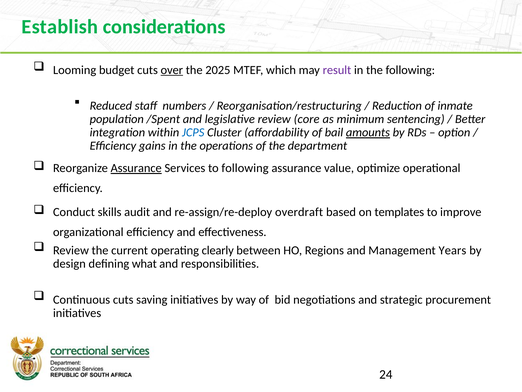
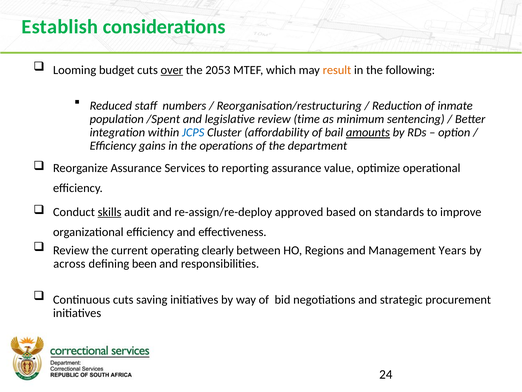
2025: 2025 -> 2053 (218, 70)
result colour: purple -> orange (337, 70)
core: core -> time (307, 119)
Assurance underline: present -> none (136, 168)
to following: following -> reporting (245, 168)
skills underline: none -> present (110, 212)
overdraft: overdraft -> approved (299, 212)
templates: templates -> standards (399, 212)
design: design -> across (69, 264)
what: what -> been (144, 264)
